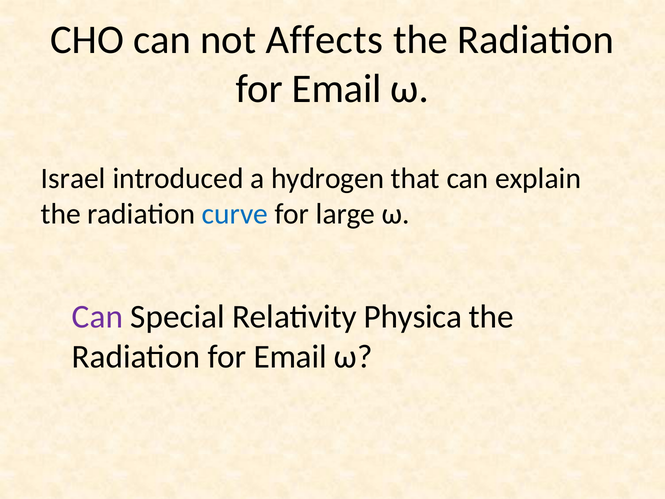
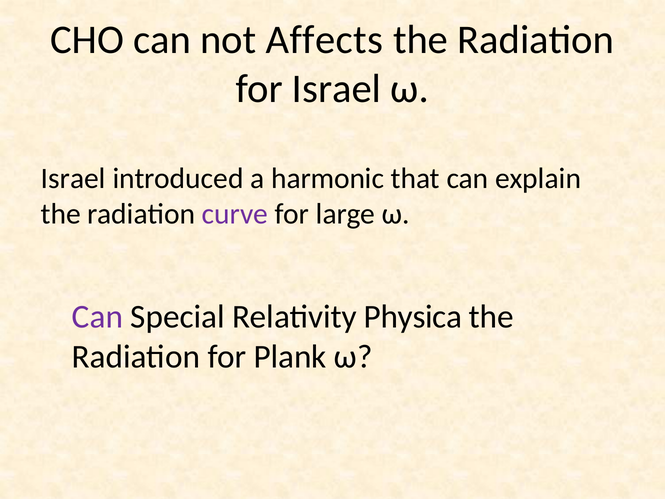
Email: Email -> Israel (337, 89)
hydrogen: hydrogen -> harmonic (328, 178)
curve colour: blue -> purple (235, 214)
Email: Email -> Plank (290, 357)
